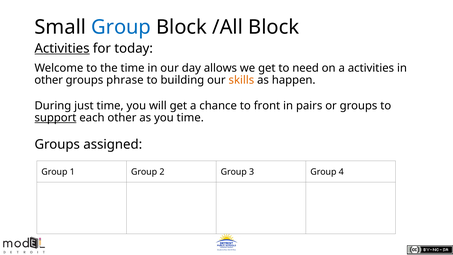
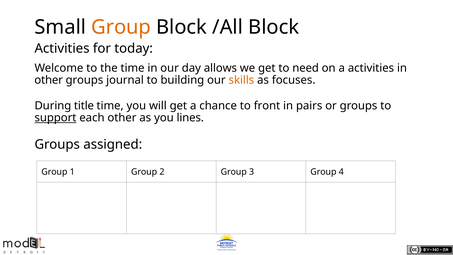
Group colour: blue -> orange (121, 27)
Activities underline: present -> none (62, 48)
phrase: phrase -> journal (125, 80)
happen: happen -> focuses (294, 80)
just: just -> title (84, 106)
you time: time -> lines (190, 118)
